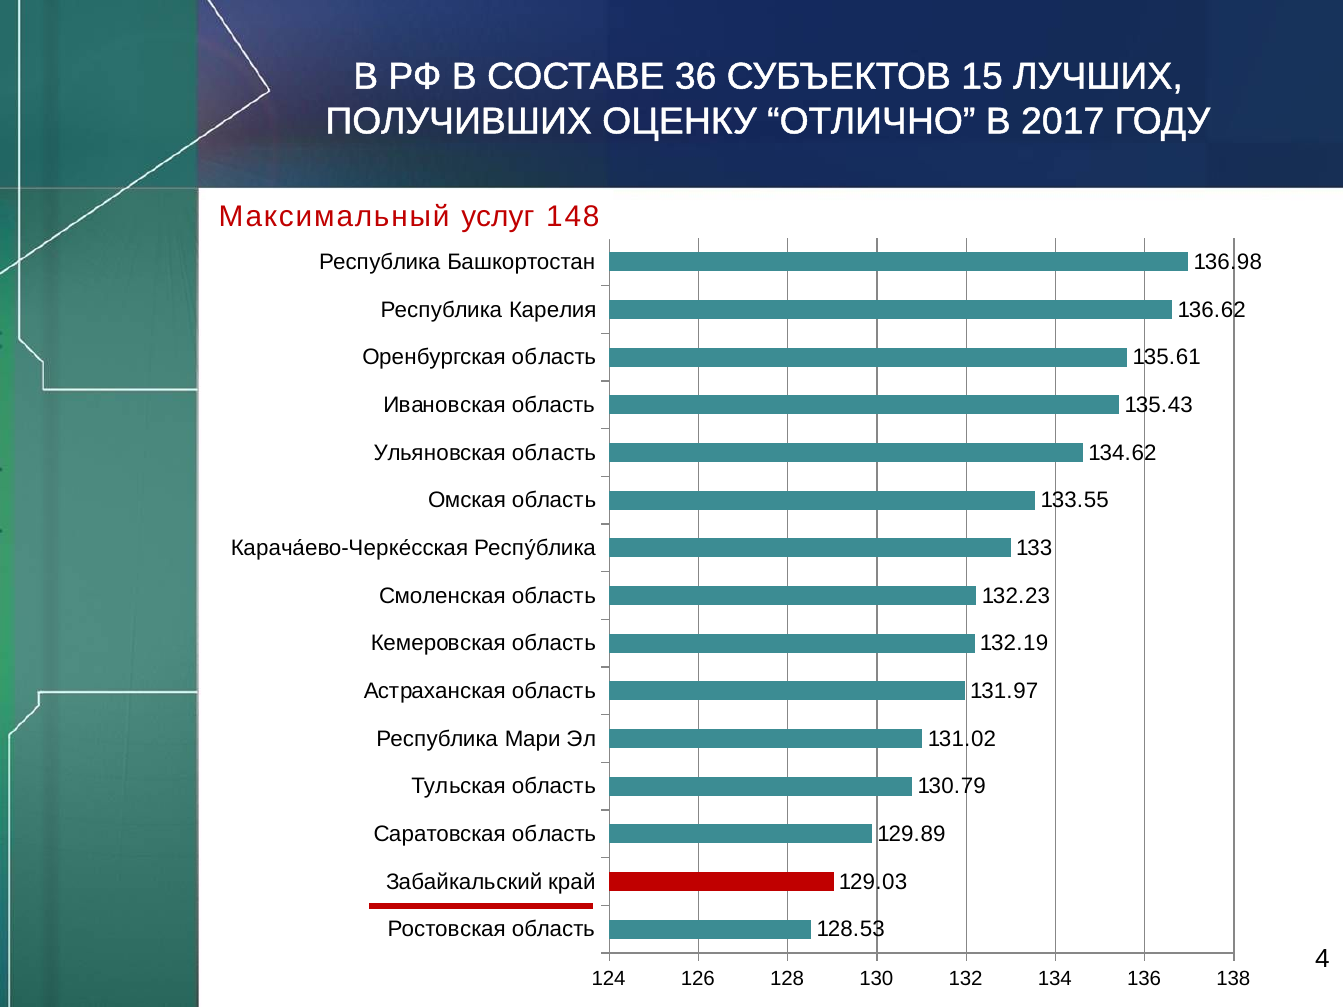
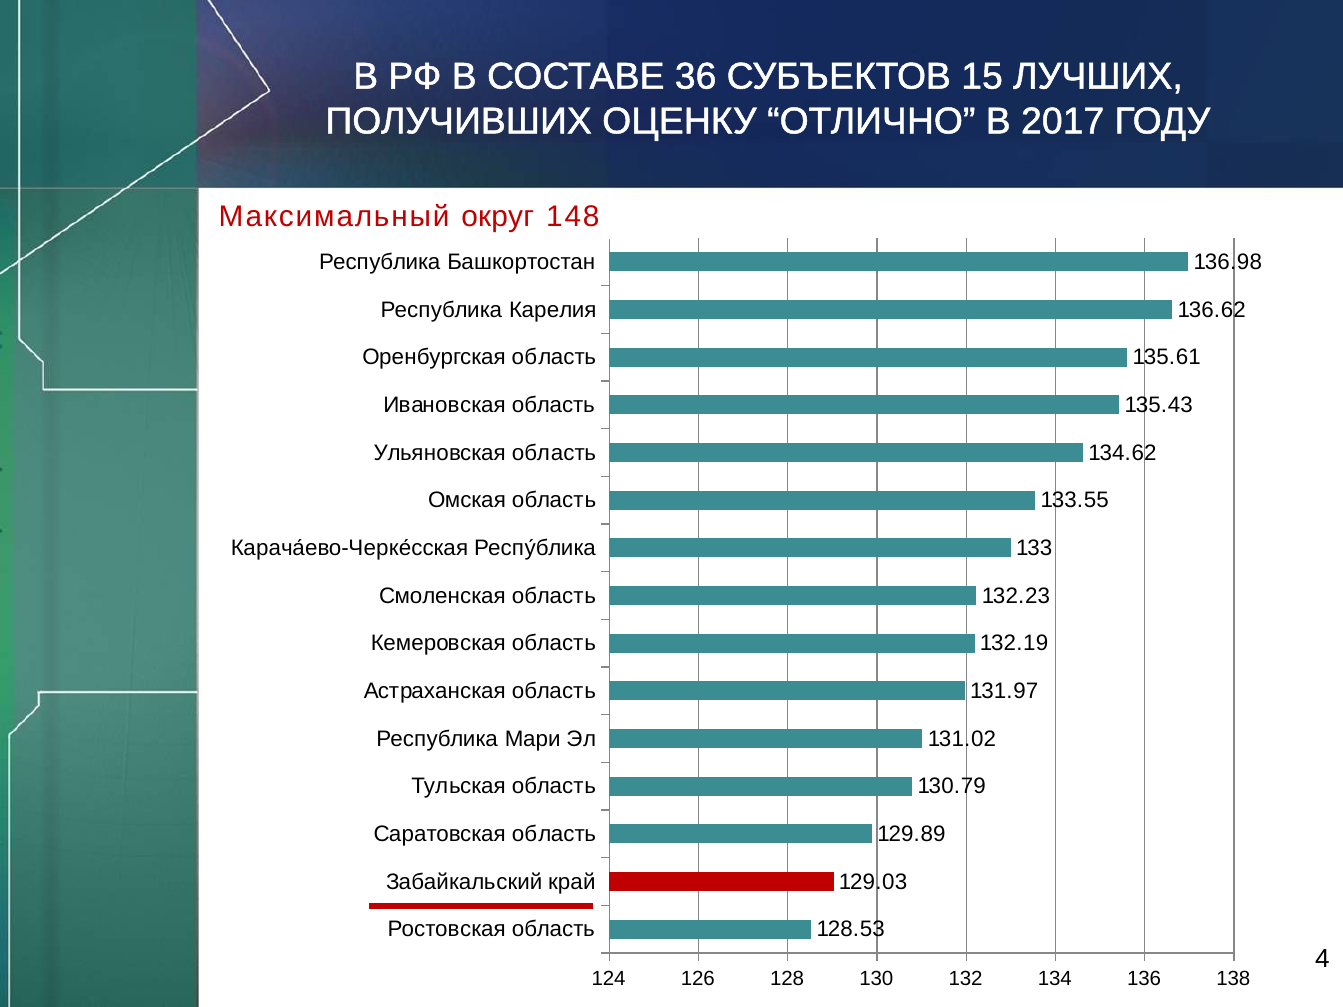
услуг: услуг -> округ (498, 217)
